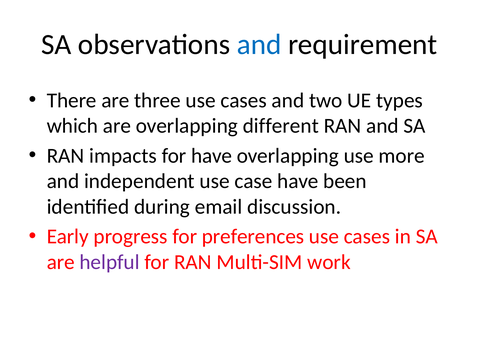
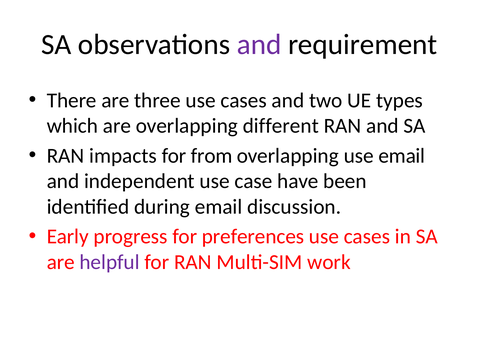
and colour: blue -> purple (259, 45)
for have: have -> from (212, 156)
use more: more -> email (402, 156)
